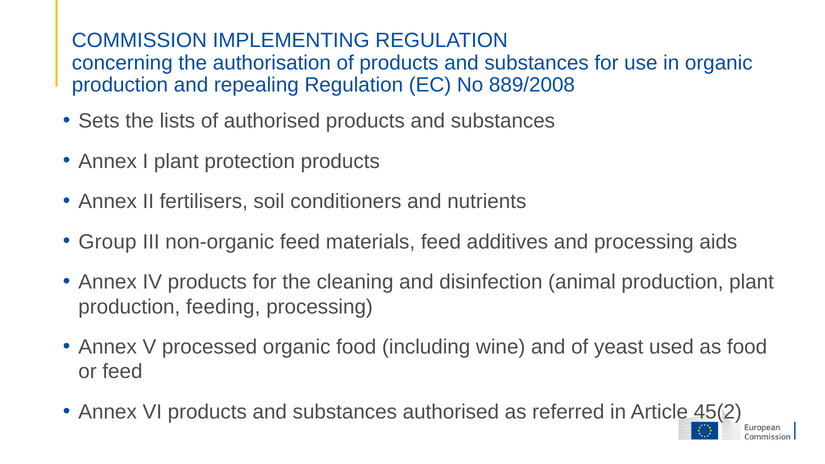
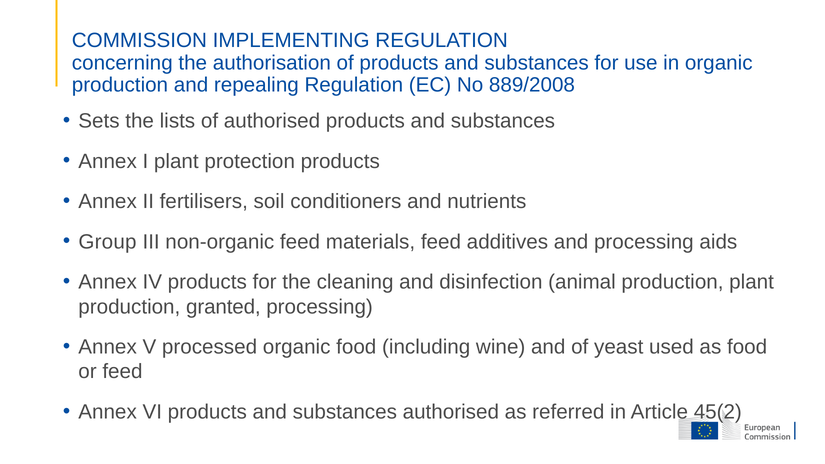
feeding: feeding -> granted (223, 307)
